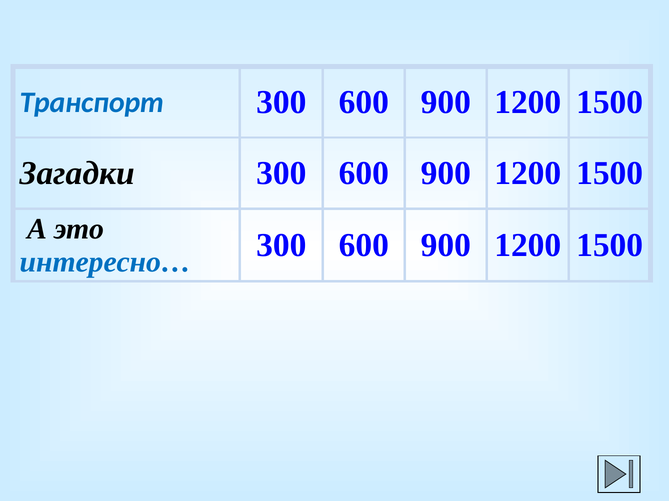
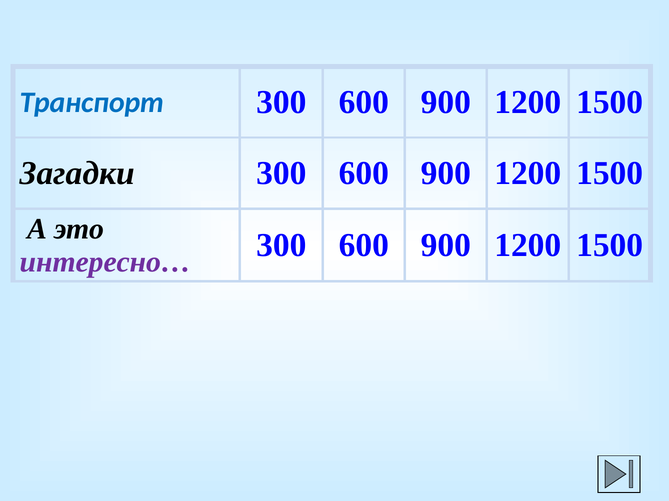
интересно… colour: blue -> purple (105, 262)
